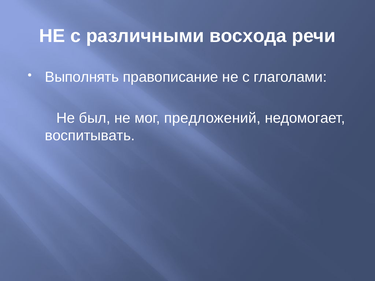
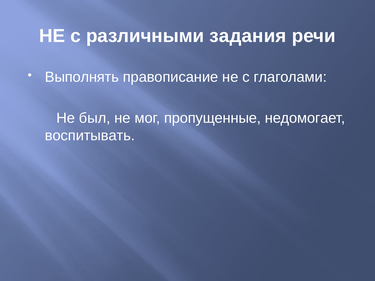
восхода: восхода -> задания (248, 36)
предложений: предложений -> пропущенные (213, 118)
